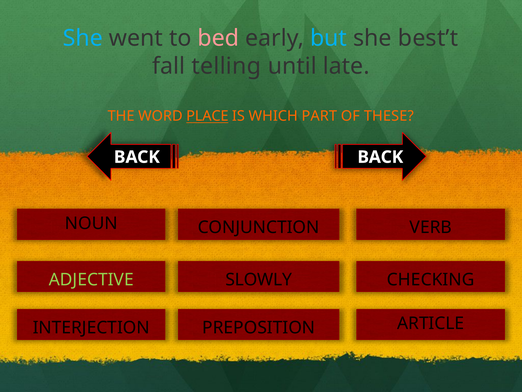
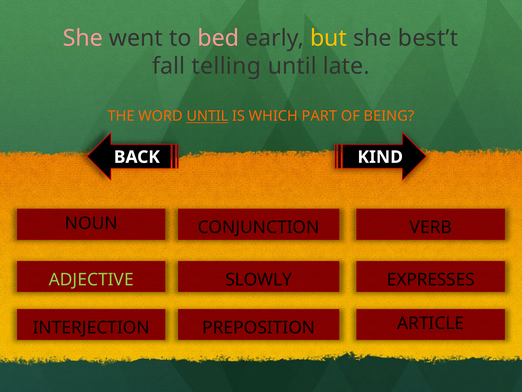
She colour: light blue -> pink (83, 38)
but colour: light blue -> yellow (328, 38)
PLACE: PLACE -> UNTIL (207, 116)
THESE: THESE -> BEING (389, 116)
BACK: BACK -> KIND (380, 157)
CHECKING: CHECKING -> EXPRESSES (431, 279)
